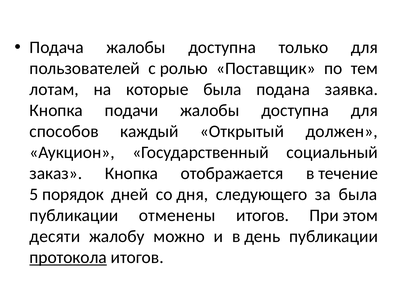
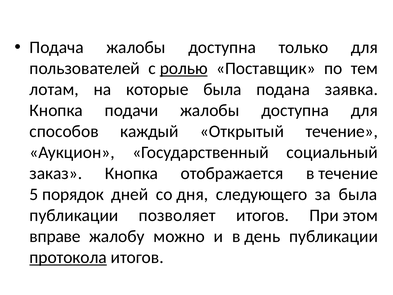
ролью underline: none -> present (184, 68)
Открытый должен: должен -> течение (342, 131)
отменены: отменены -> позволяет (177, 215)
десяти: десяти -> вправе (55, 236)
